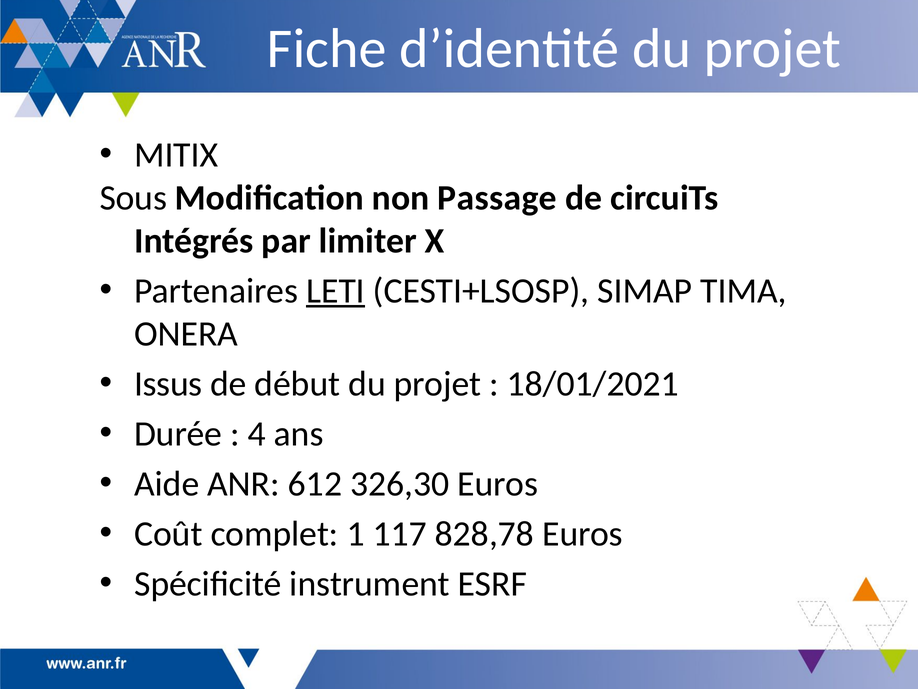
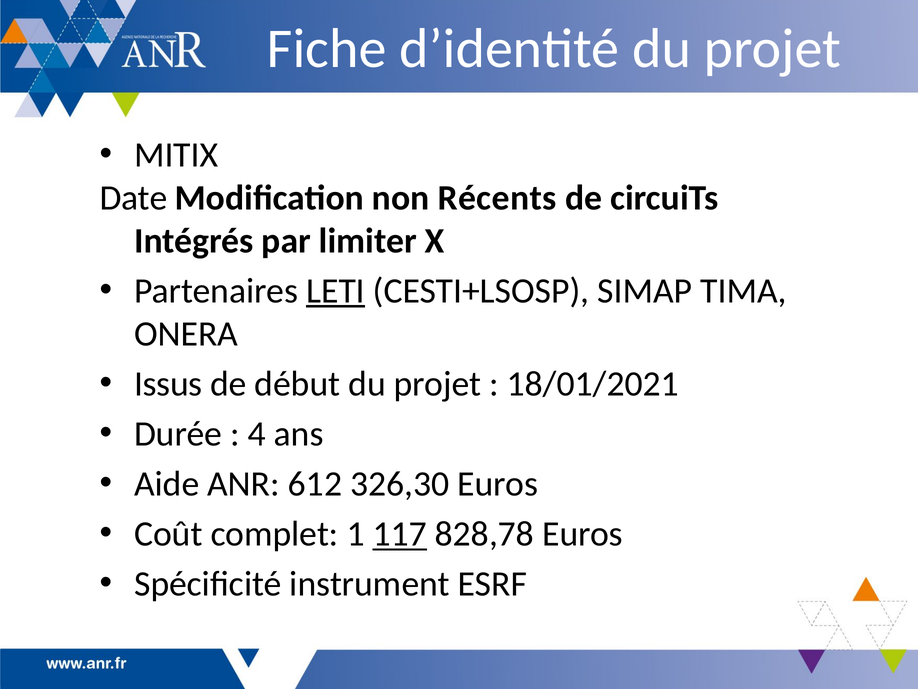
Sous: Sous -> Date (133, 198)
Passage: Passage -> Récents (497, 198)
117 underline: none -> present (400, 534)
